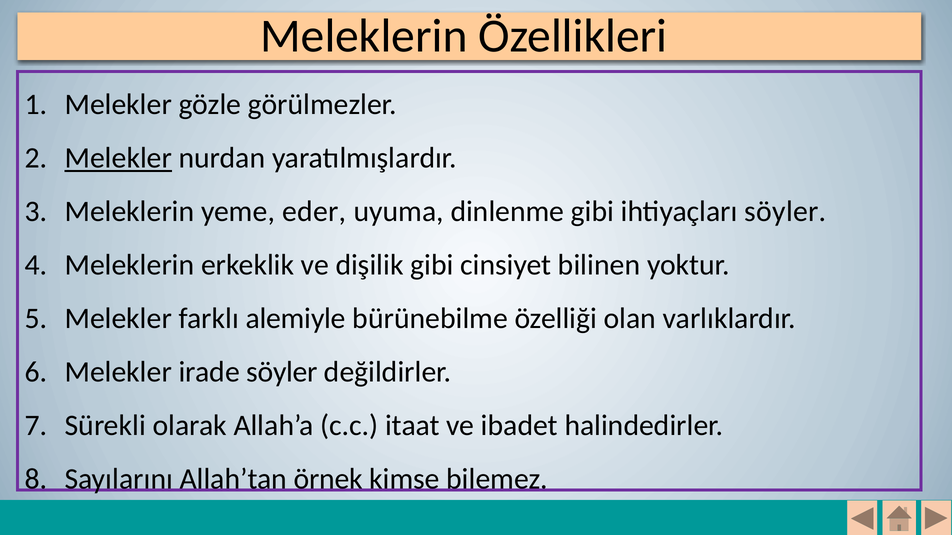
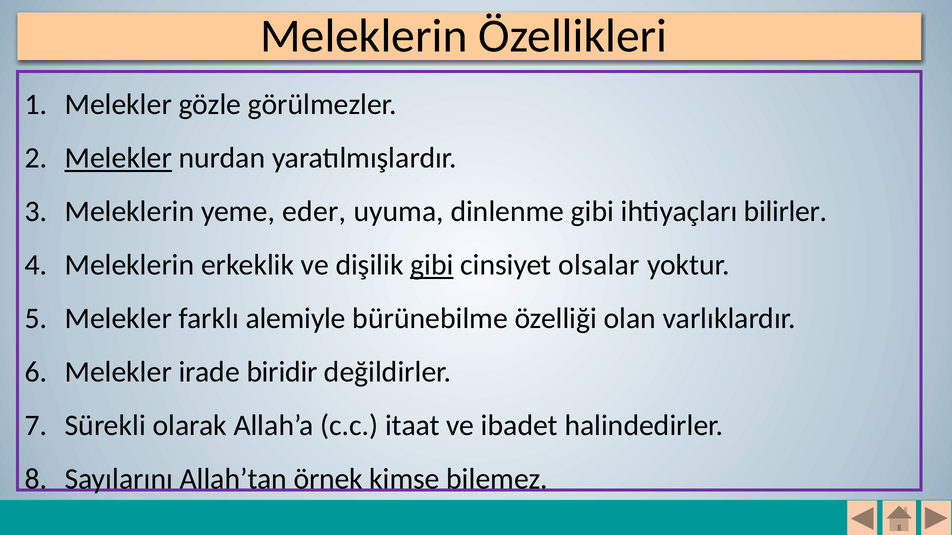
ihtiyaçları söyler: söyler -> bilirler (786, 212)
gibi underline: none -> present (432, 265)
bilinen: bilinen -> olsalar (599, 265)
irade söyler: söyler -> biridir (282, 372)
